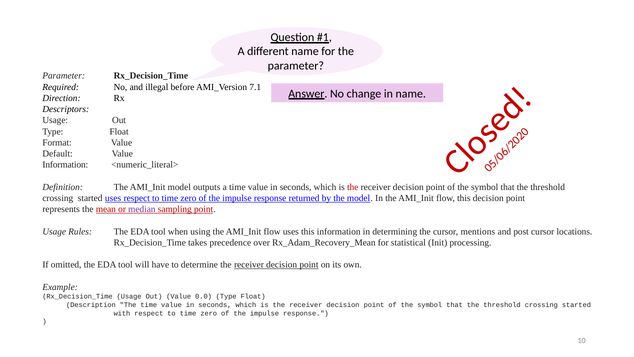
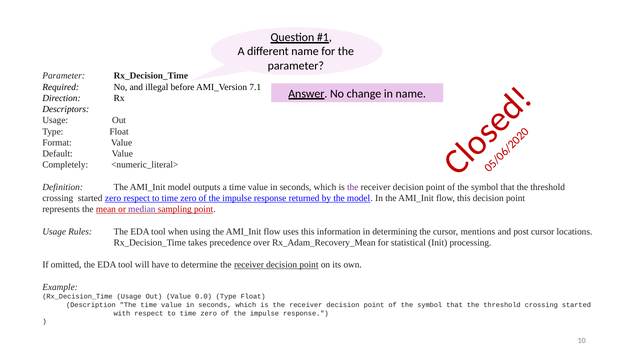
Information: Information -> Completely (65, 165)
the colour: red -> purple (353, 187)
started uses: uses -> zero (113, 198)
